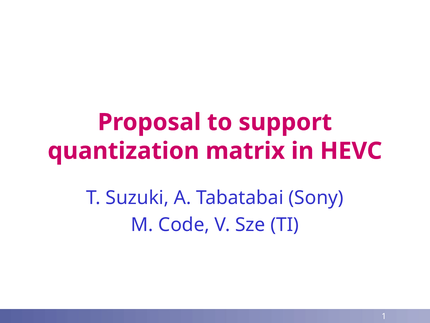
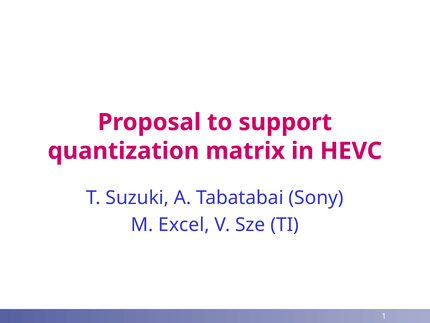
Code: Code -> Excel (184, 224)
